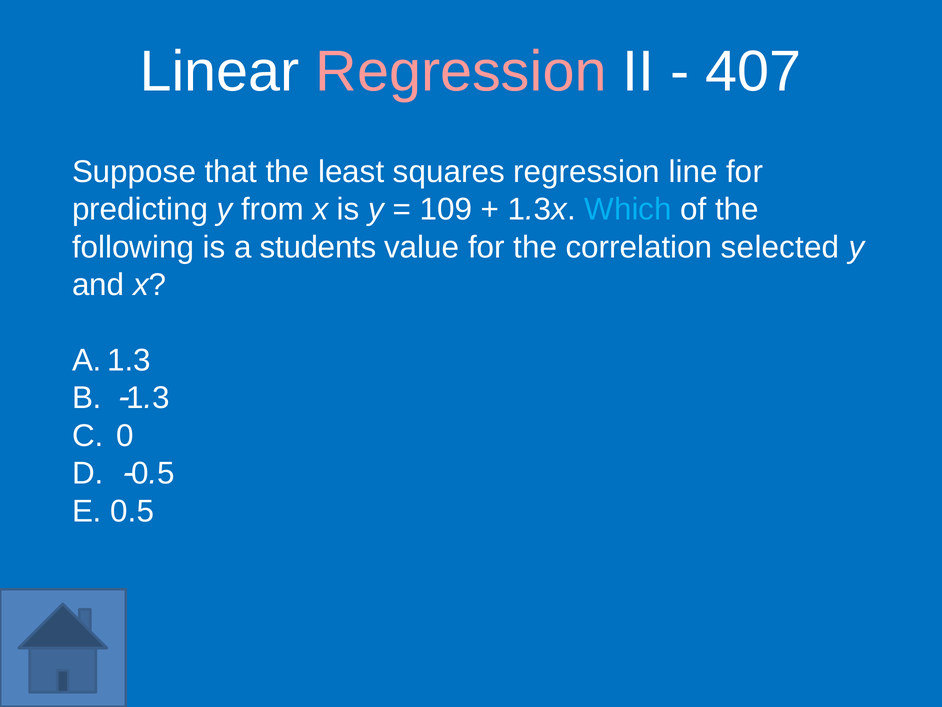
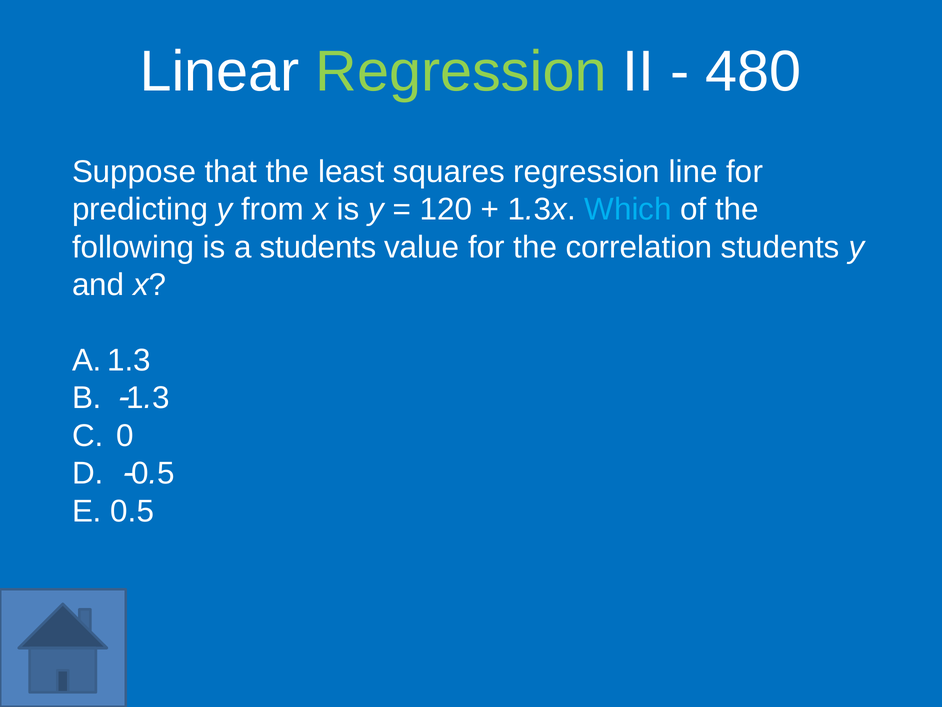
Regression colour: pink -> light green (461, 71)
407: 407 -> 480 (753, 71)
109: 109 -> 120 (446, 209)
correlation selected: selected -> students (780, 247)
